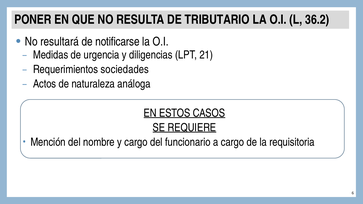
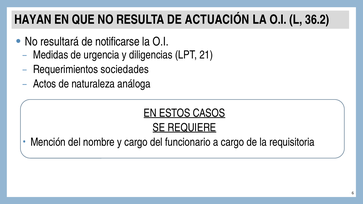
PONER: PONER -> HAYAN (33, 20)
TRIBUTARIO: TRIBUTARIO -> ACTUACIÓN (217, 20)
